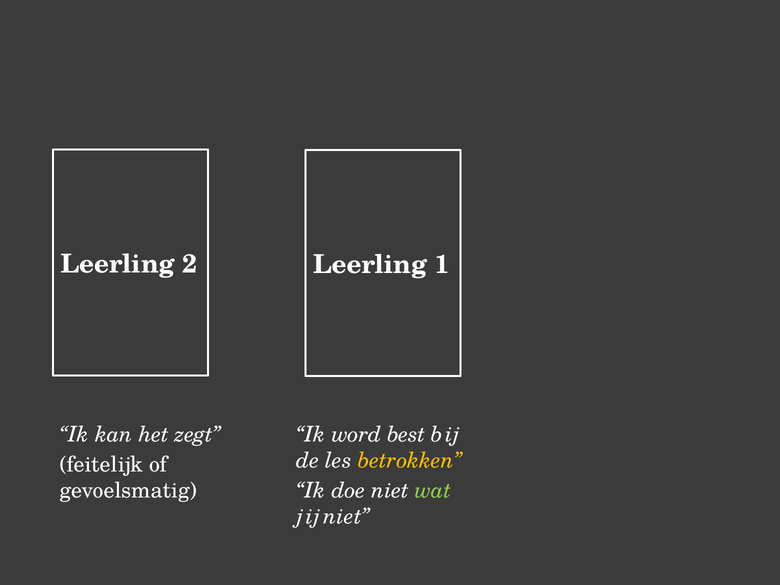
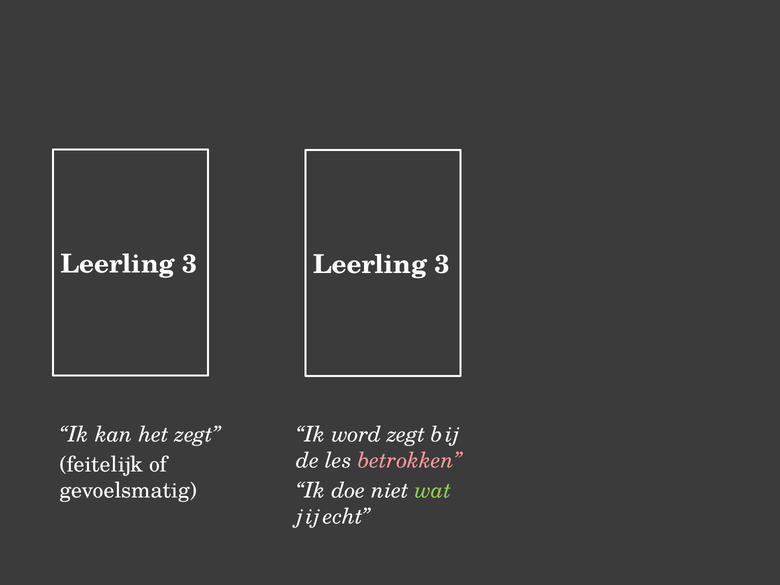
2: 2 -> 3 (190, 264)
1: 1 -> 3 (442, 265)
word best: best -> zegt (406, 434)
betrokken colour: yellow -> pink (410, 460)
jij niet: niet -> echt (347, 517)
